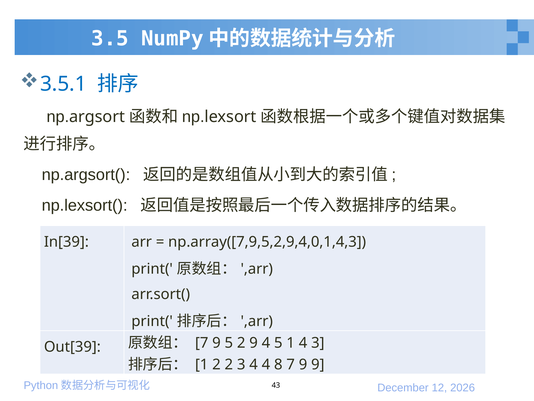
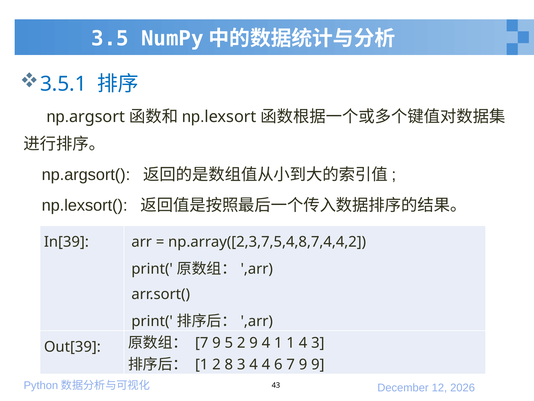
np.array([7,9,5,2,9,4,0,1,4,3: np.array([7,9,5,2,9,4,0,1,4,3 -> np.array([2,3,7,5,4,8,7,4,4,2 (267, 242)
4 5: 5 -> 1 (278, 343)
2 2: 2 -> 8 (229, 364)
8: 8 -> 6 (278, 364)
